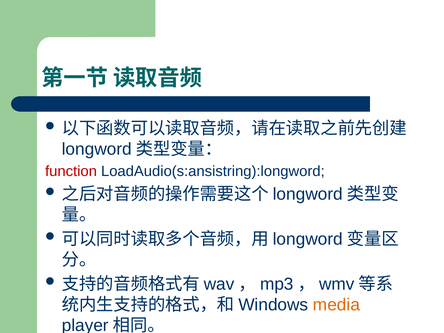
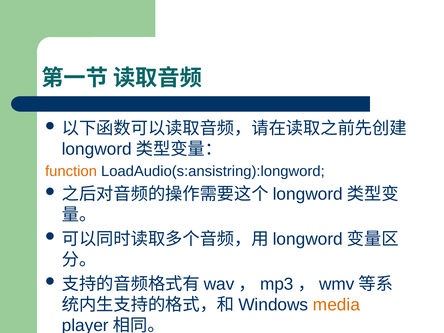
function colour: red -> orange (71, 171)
